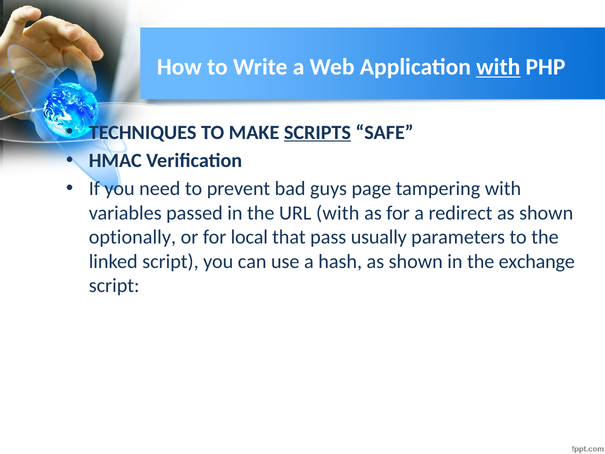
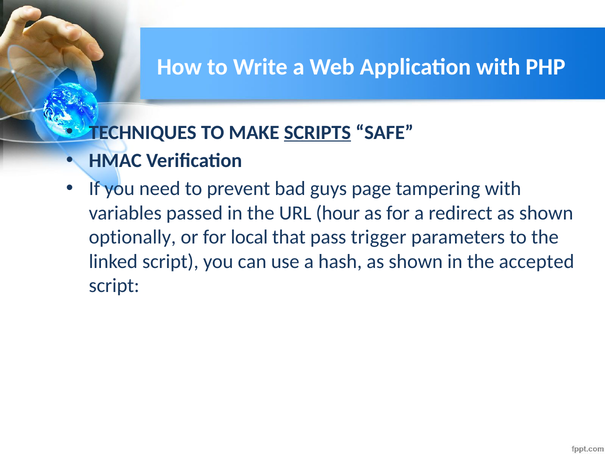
with underline: present -> none (498, 67)
URL with: with -> hour (338, 213)
usually: usually -> trigger (379, 237)
exchange: exchange -> accepted (537, 261)
